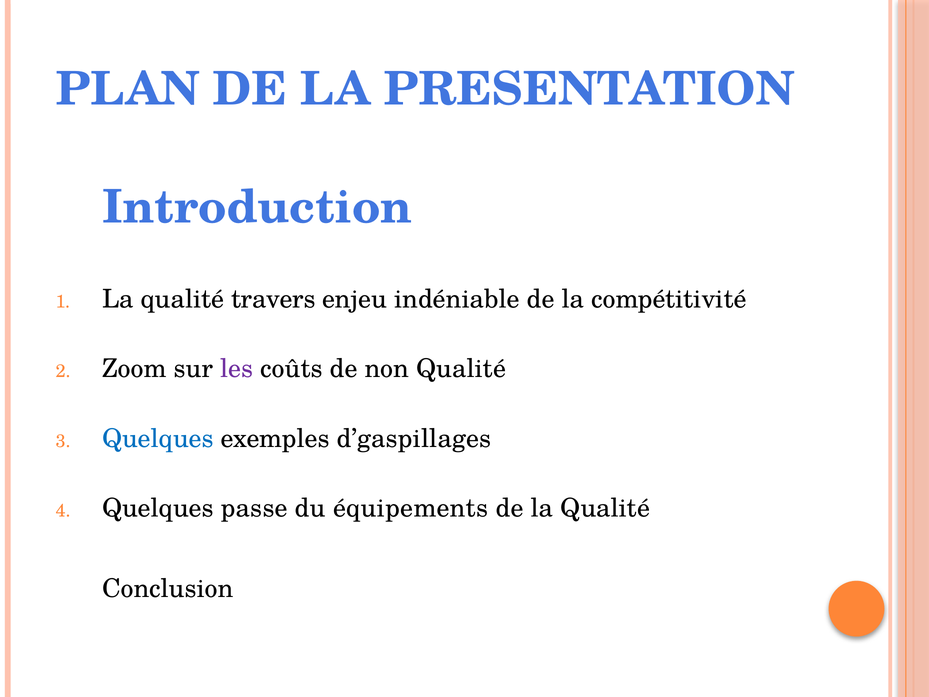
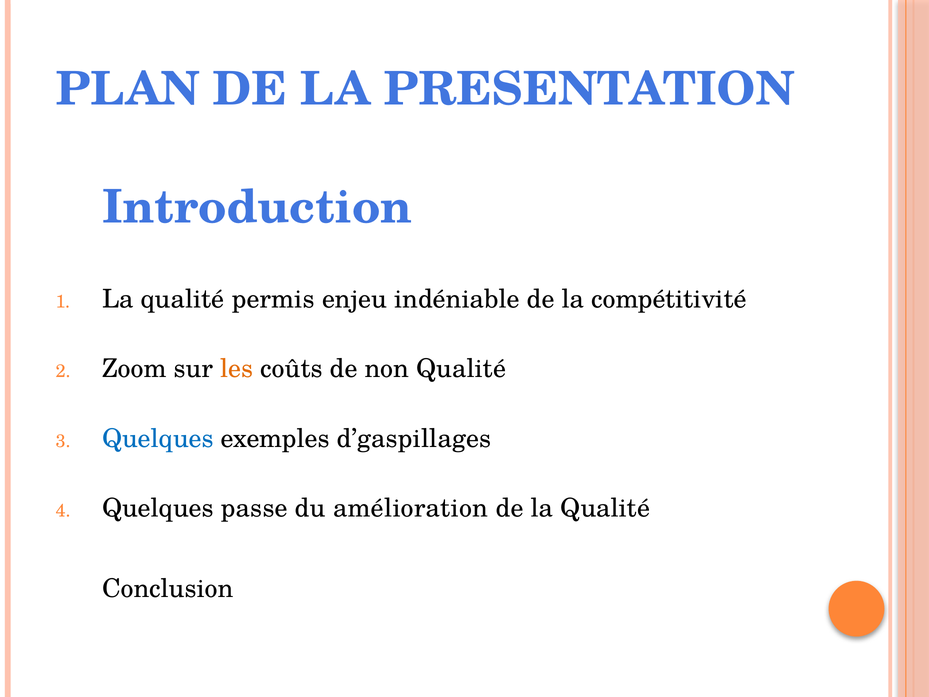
travers: travers -> permis (273, 299)
les colour: purple -> orange (237, 369)
équipements: équipements -> amélioration (411, 508)
